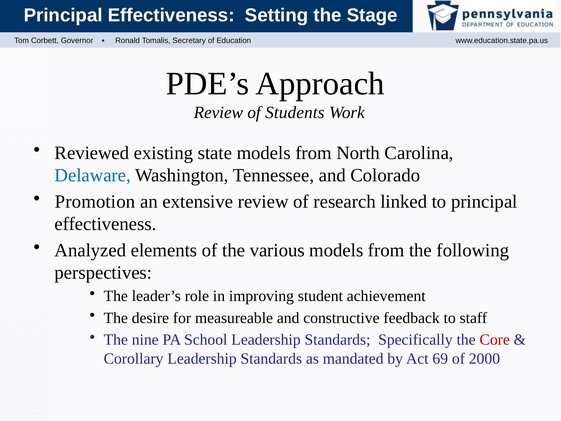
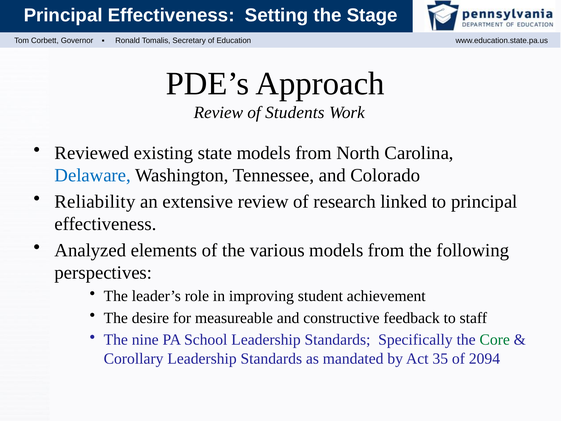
Promotion: Promotion -> Reliability (95, 201)
Core colour: red -> green (495, 340)
69: 69 -> 35 (440, 358)
2000: 2000 -> 2094 (484, 358)
